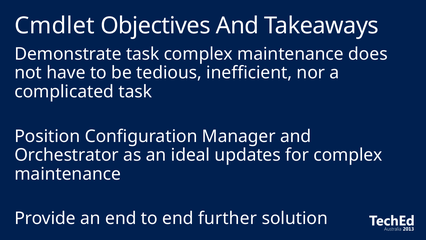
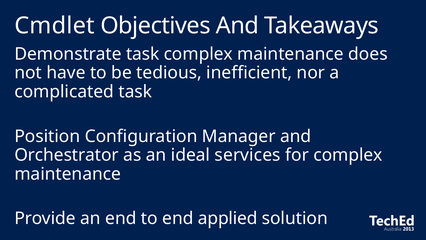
updates: updates -> services (248, 155)
further: further -> applied (228, 218)
